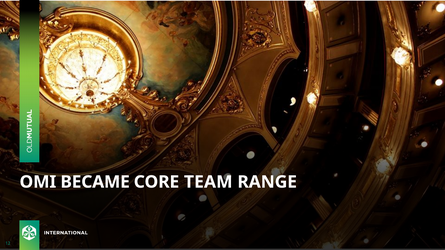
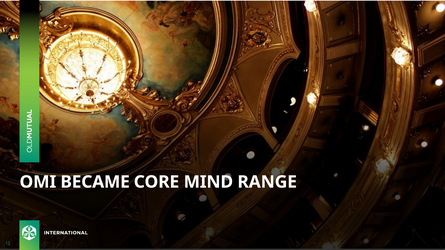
TEAM: TEAM -> MIND (208, 182)
